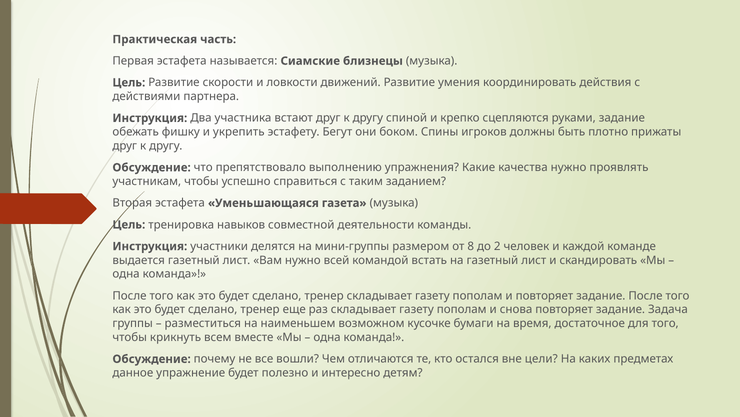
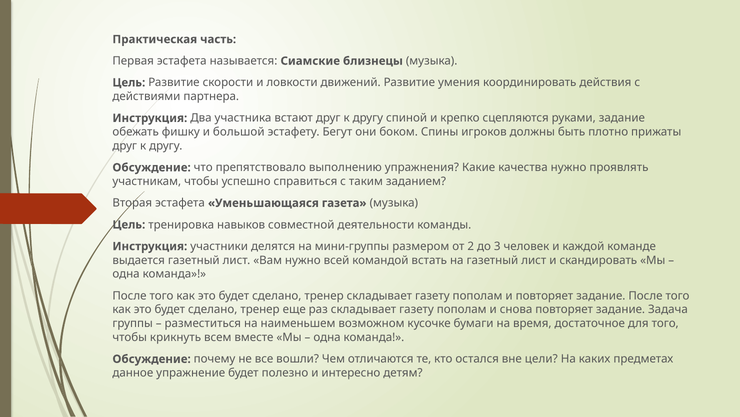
укрепить: укрепить -> большой (239, 132)
8: 8 -> 2 (471, 246)
2: 2 -> 3 (497, 246)
